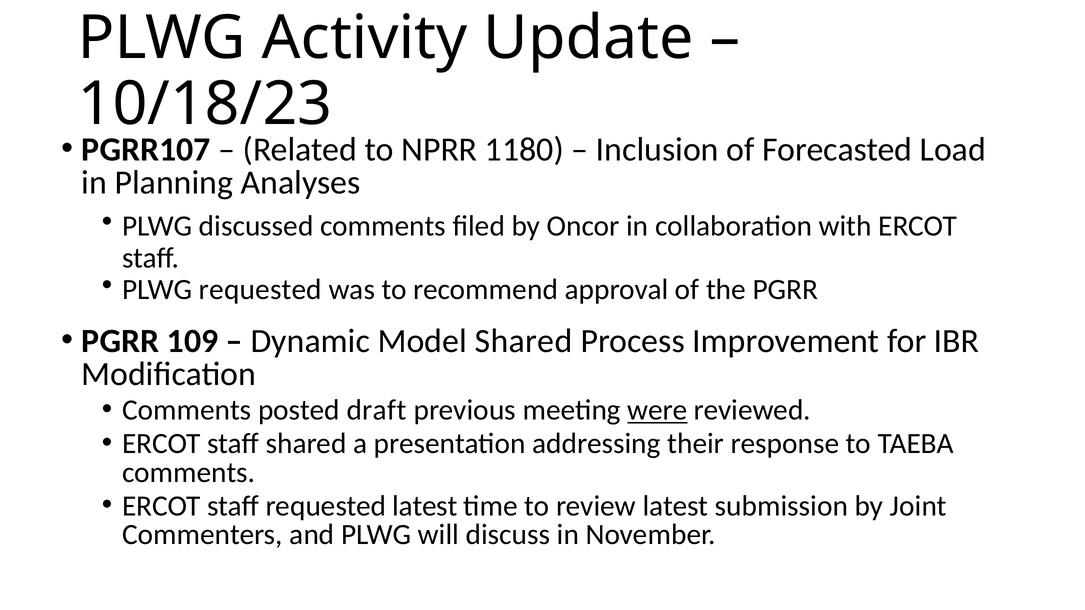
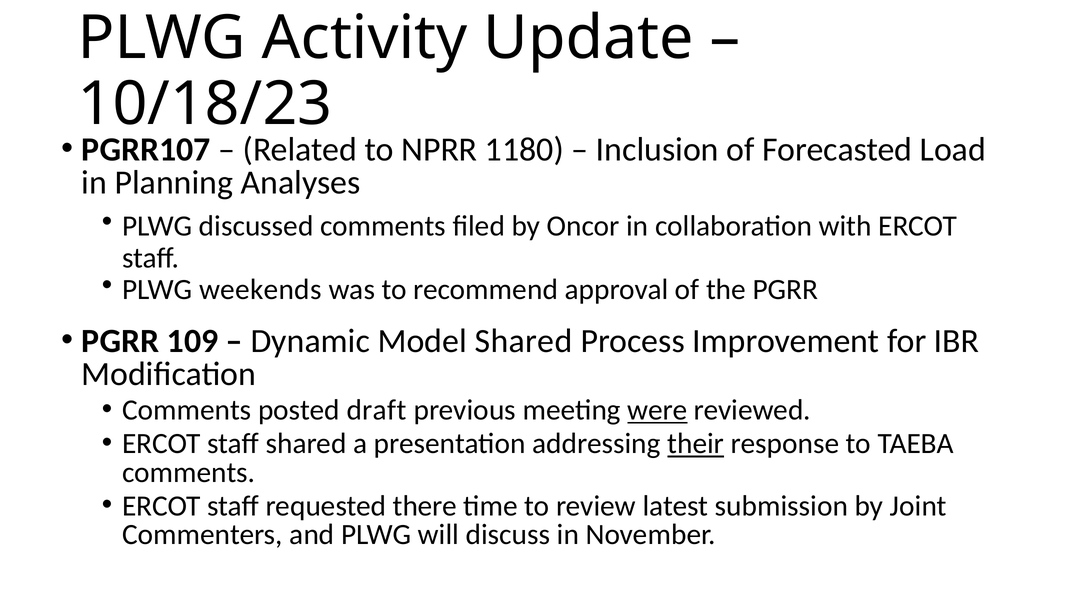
PLWG requested: requested -> weekends (260, 290)
their underline: none -> present (696, 444)
requested latest: latest -> there (425, 506)
